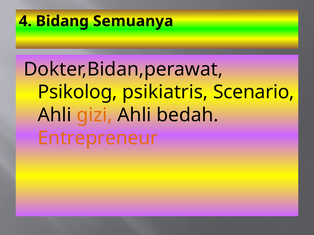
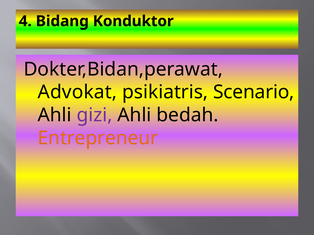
Semuanya: Semuanya -> Konduktor (133, 21)
Psikolog: Psikolog -> Advokat (77, 92)
gizi colour: orange -> purple (95, 115)
